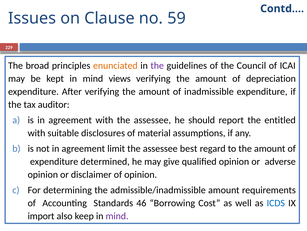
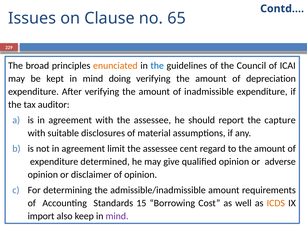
59: 59 -> 65 (177, 18)
the colour: purple -> blue (157, 66)
views: views -> doing (120, 78)
entitled: entitled -> capture (280, 120)
best: best -> cent (189, 148)
46: 46 -> 15 (141, 203)
ICDS colour: blue -> orange (276, 203)
